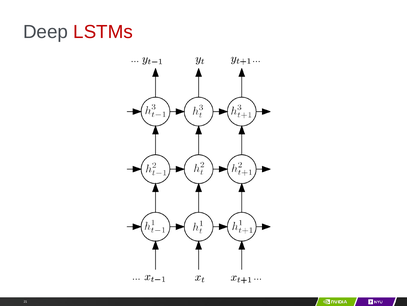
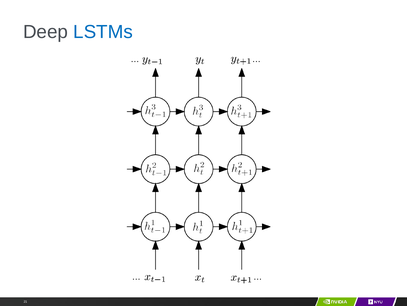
LSTMs colour: red -> blue (103, 32)
